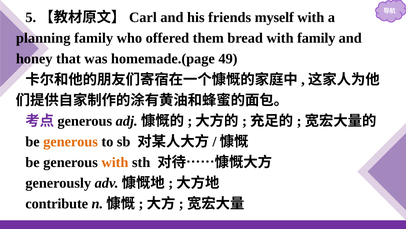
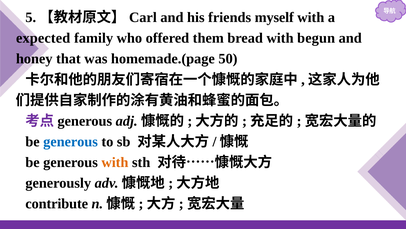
planning: planning -> expected (43, 38)
with family: family -> begun (316, 38)
49: 49 -> 50 (228, 59)
generous colour: orange -> blue (71, 141)
